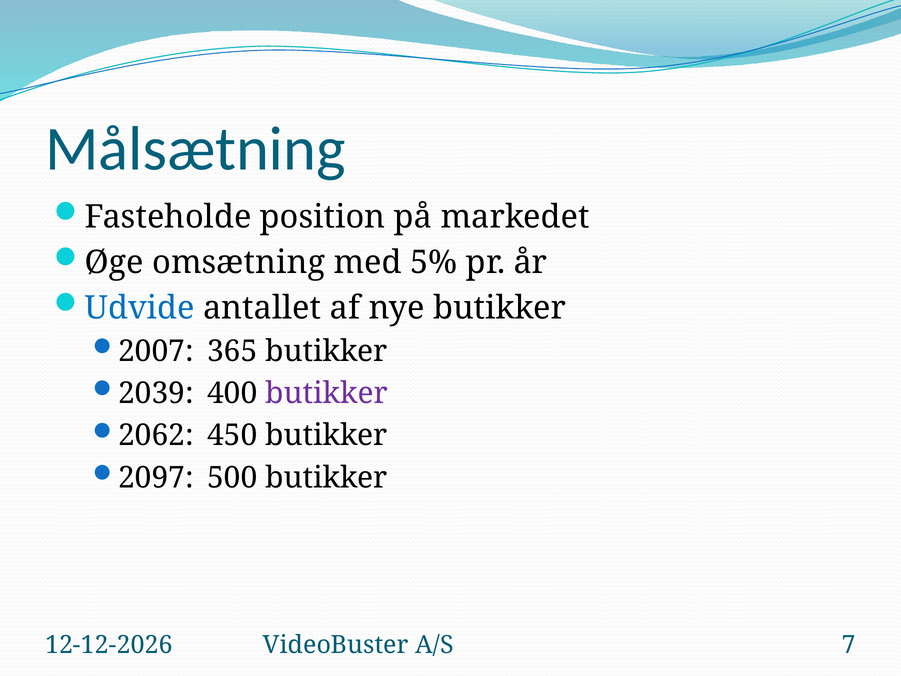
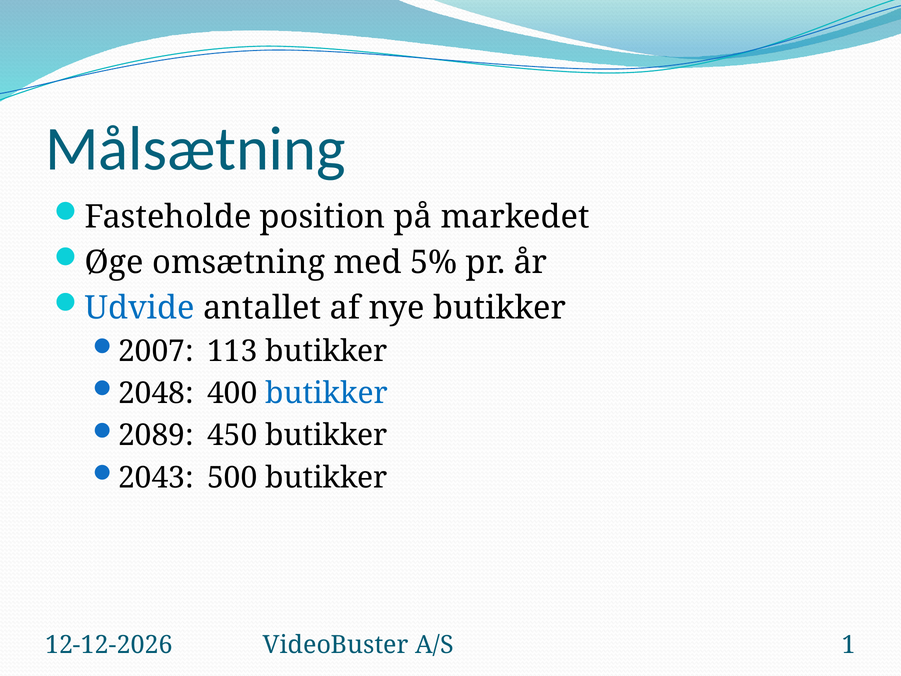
365: 365 -> 113 (232, 351)
2039: 2039 -> 2048 (156, 393)
butikker colour: purple -> blue (326, 393)
2062: 2062 -> 2089 (156, 435)
2097: 2097 -> 2043 (156, 477)
7: 7 -> 1 (849, 645)
